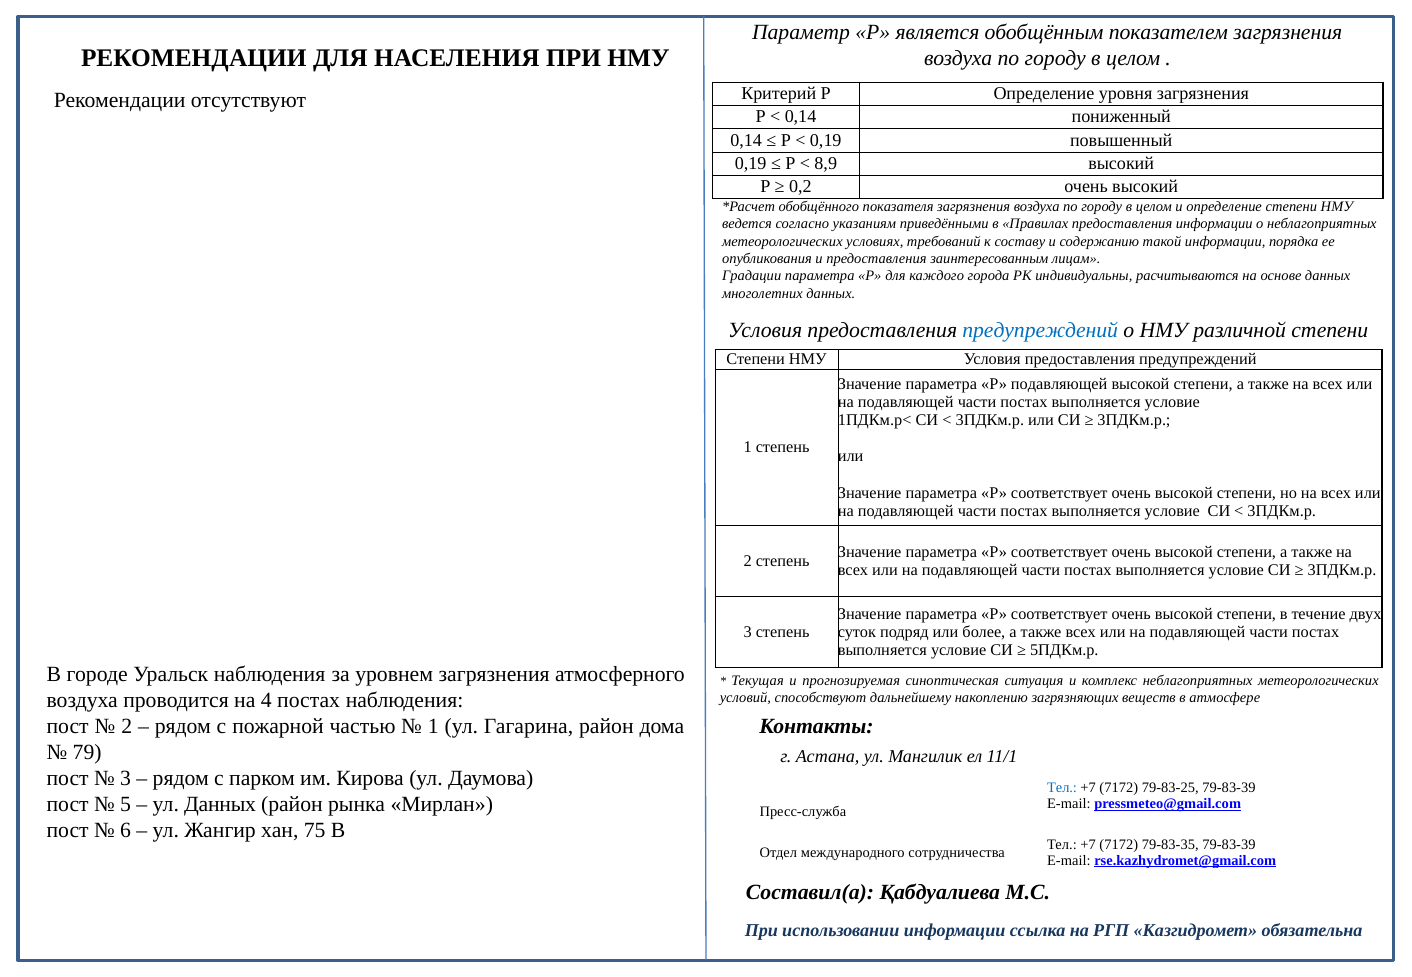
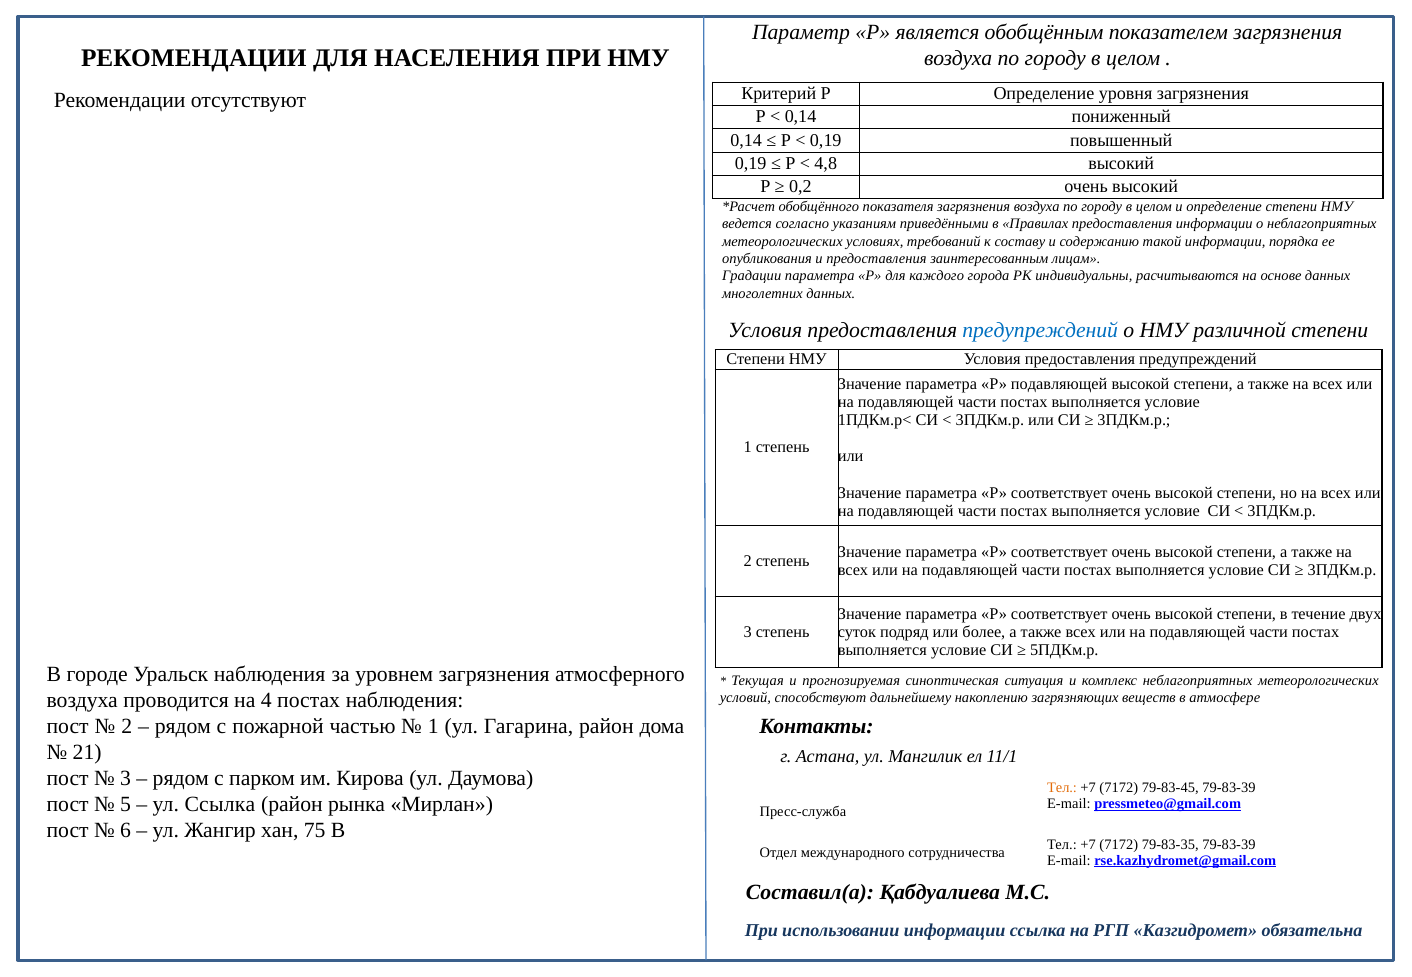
8,9: 8,9 -> 4,8 (826, 163)
79: 79 -> 21 (87, 753)
Тел colour: blue -> orange (1062, 788)
79-83-25: 79-83-25 -> 79-83-45 (1170, 788)
ул Данных: Данных -> Ссылка (220, 805)
